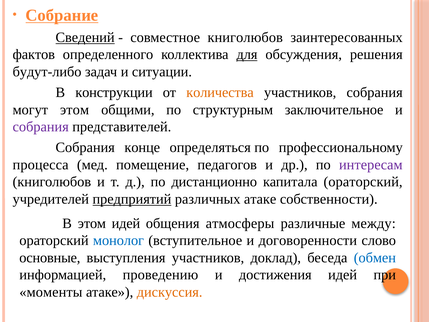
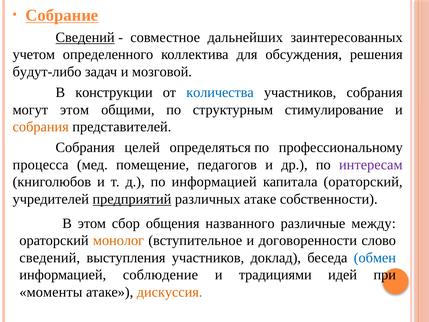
совместное книголюбов: книголюбов -> дальнейших (245, 37)
фактов: фактов -> учетом (34, 55)
для underline: present -> none (247, 55)
ситуации: ситуации -> мозговой (162, 72)
количества colour: orange -> blue (220, 92)
заключительное: заключительное -> стимулирование (334, 110)
собрания colour: purple -> orange (41, 127)
конце: конце -> целей (142, 147)
по дистанционно: дистанционно -> информацией (214, 182)
этом идей: идей -> сбор (126, 223)
атмосферы: атмосферы -> названного (240, 223)
монолог colour: blue -> orange (118, 240)
основные: основные -> сведений (50, 258)
проведению: проведению -> соблюдение (160, 275)
достижения: достижения -> традициями (275, 275)
